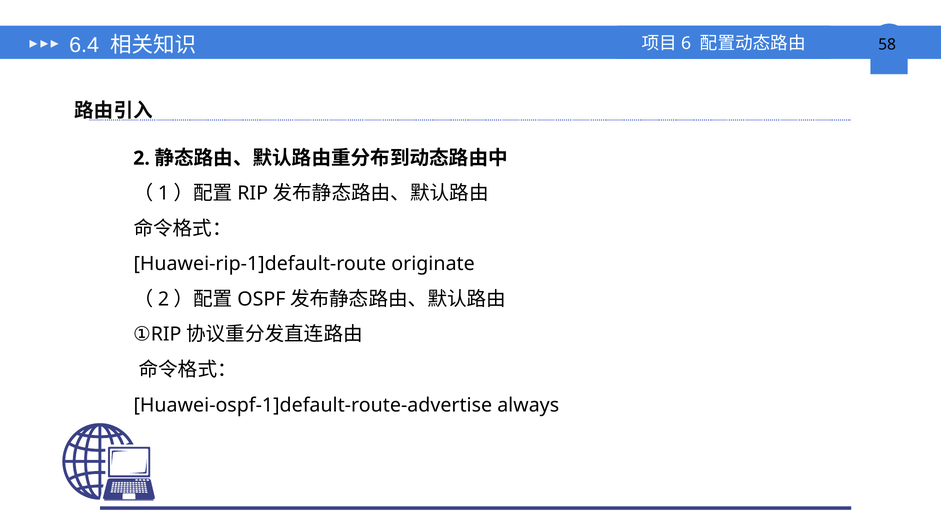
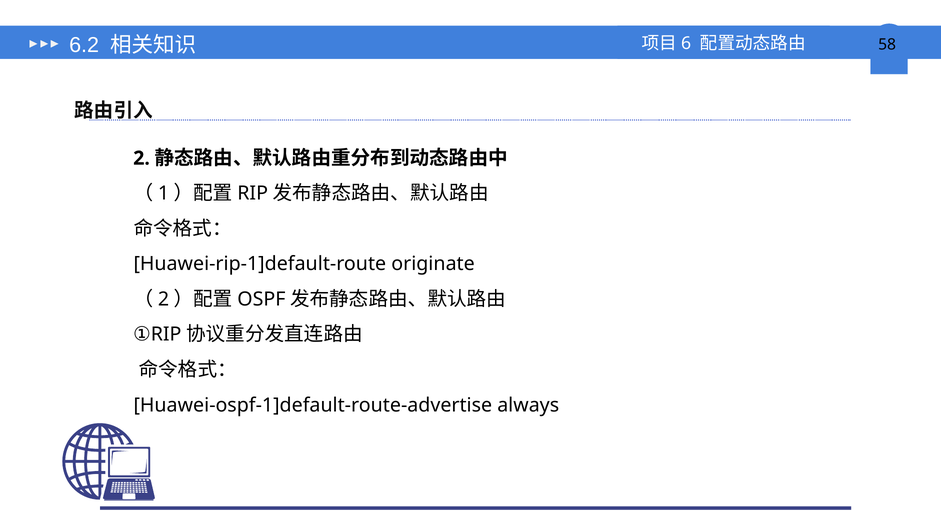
6.4: 6.4 -> 6.2 (84, 45)
